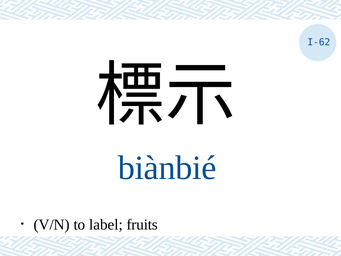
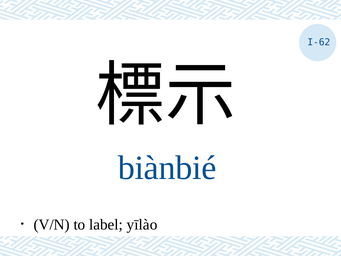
fruits: fruits -> yīlào (142, 224)
